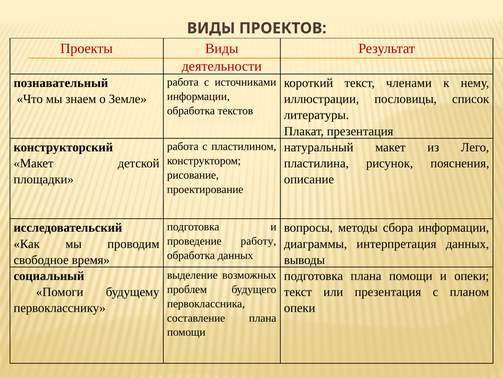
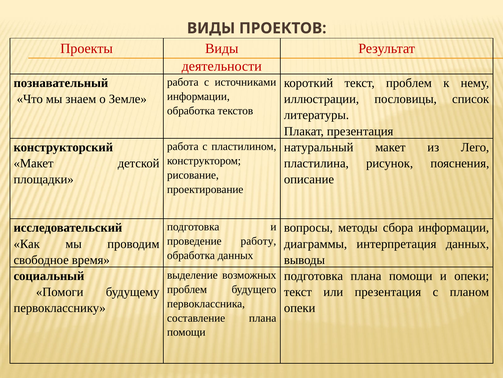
текст членами: членами -> проблем (409, 83)
